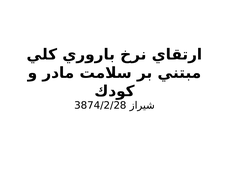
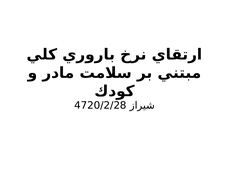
3874/2/28: 3874/2/28 -> 4720/2/28 (100, 105)
